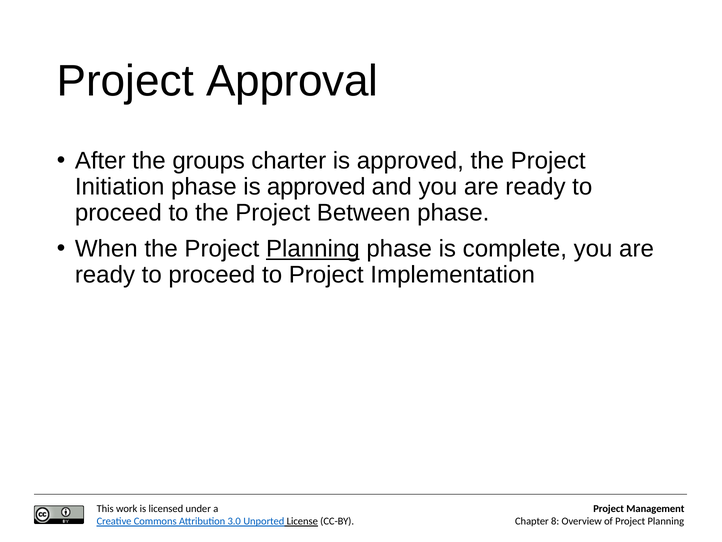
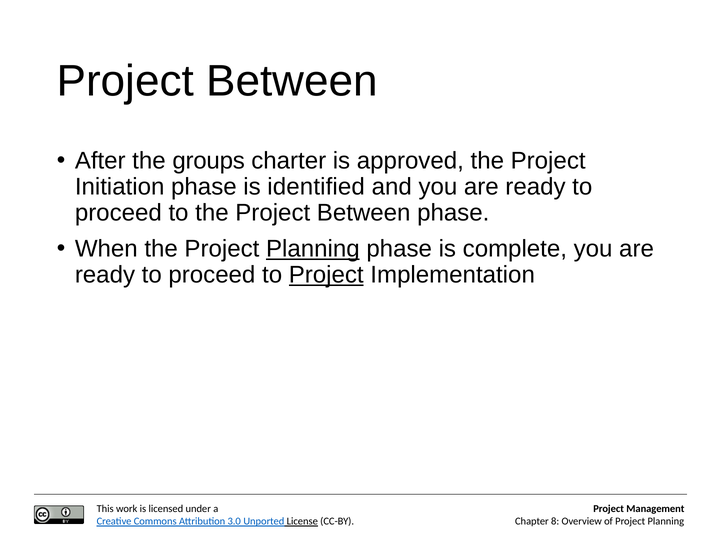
Approval: Approval -> Between (292, 81)
phase is approved: approved -> identified (316, 187)
Project underline: none -> present (326, 275)
